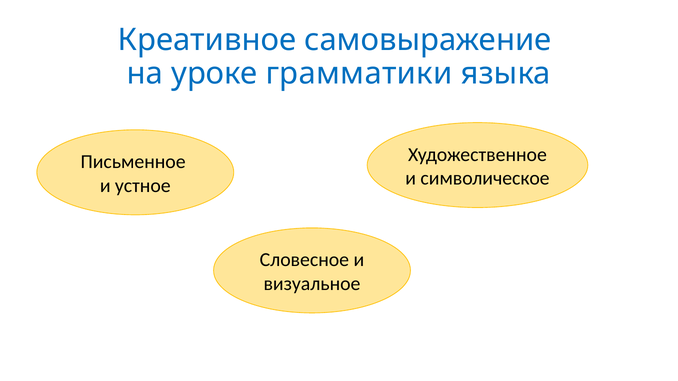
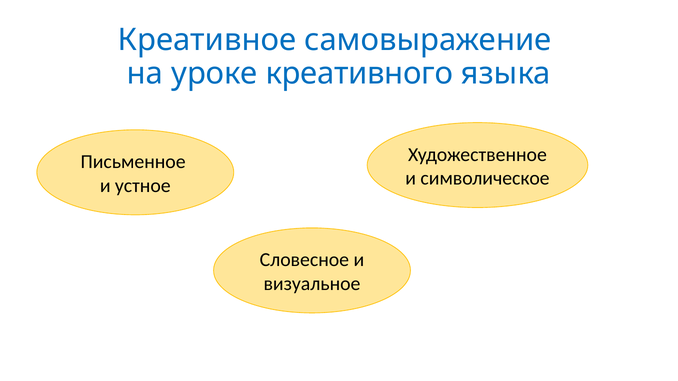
грамматики: грамматики -> креативного (359, 74)
